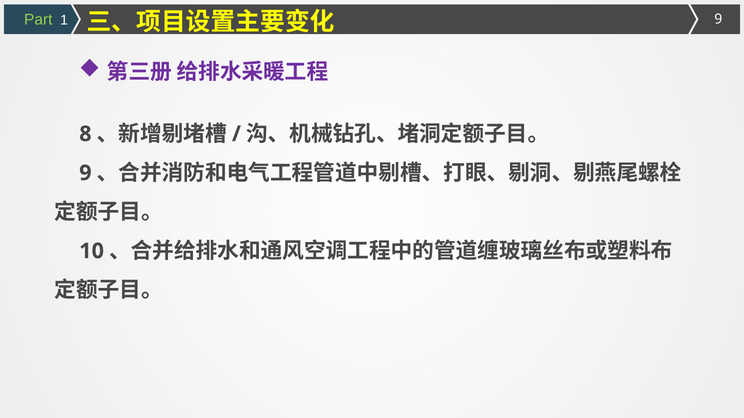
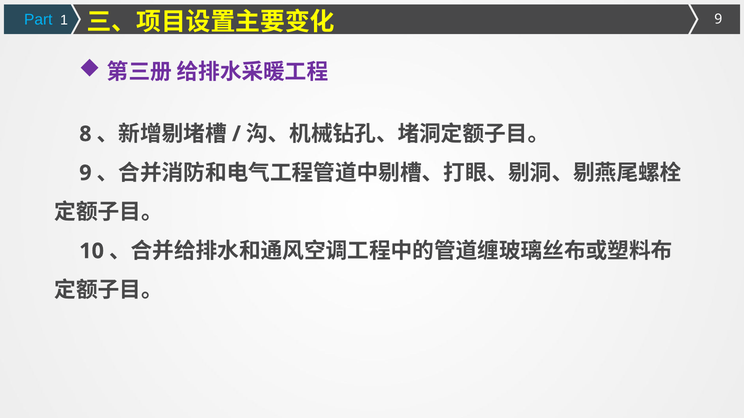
Part colour: light green -> light blue (38, 20)
